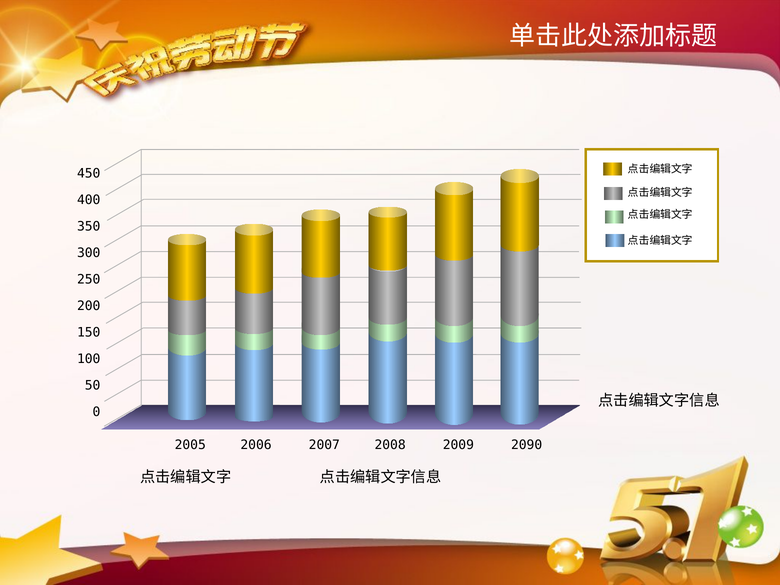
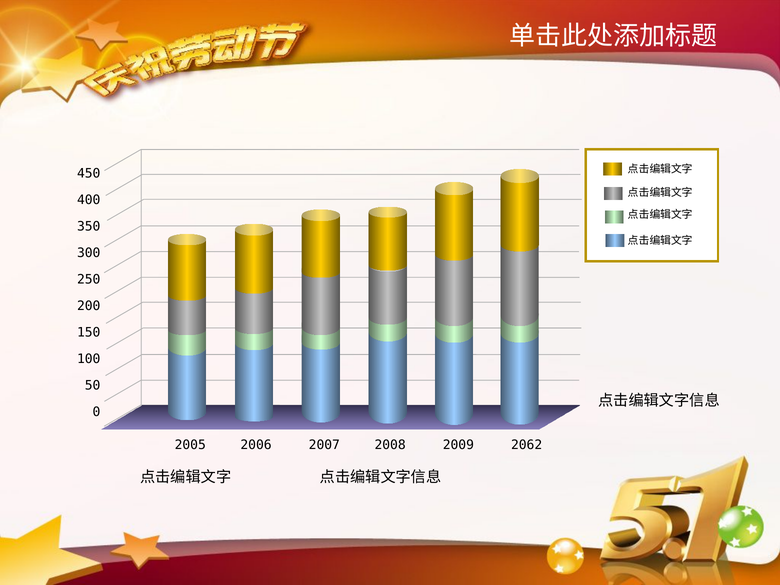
2090: 2090 -> 2062 (527, 445)
